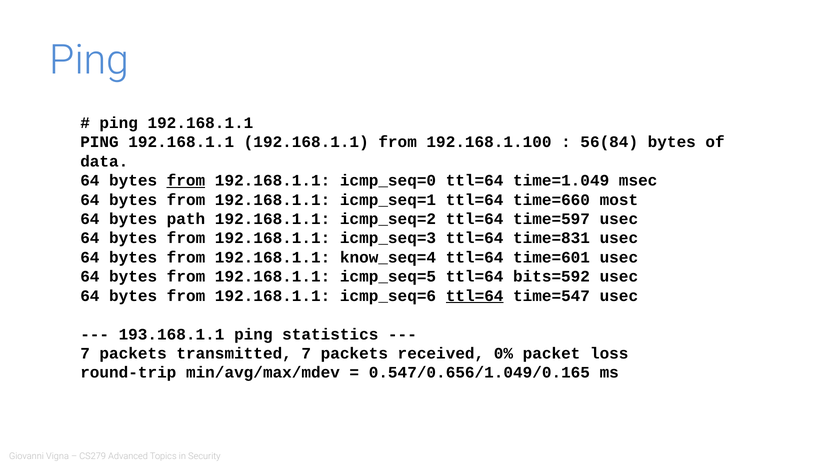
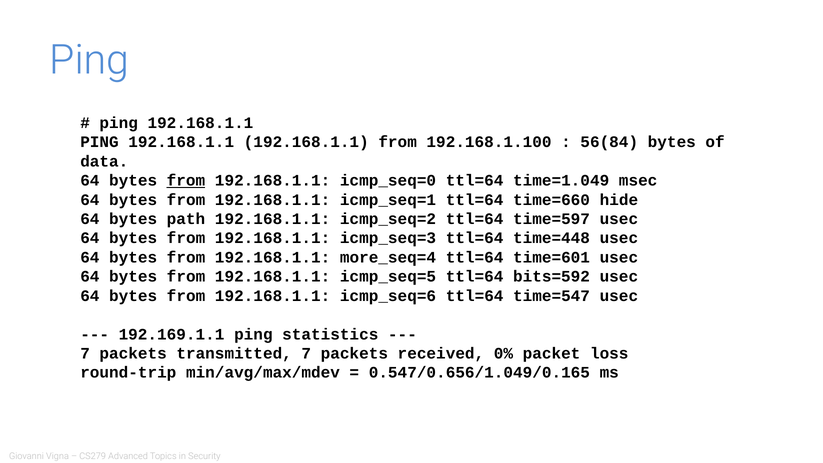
most: most -> hide (619, 200)
time=831: time=831 -> time=448 (552, 238)
know_seq=4: know_seq=4 -> more_seq=4 (388, 257)
ttl=64 underline: present -> none (475, 296)
193.168.1.1: 193.168.1.1 -> 192.169.1.1 (172, 334)
